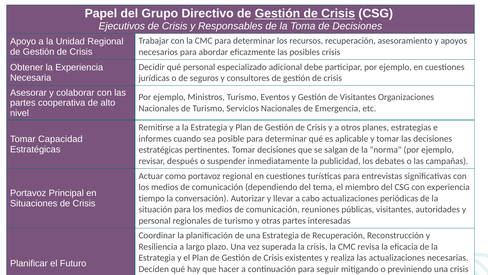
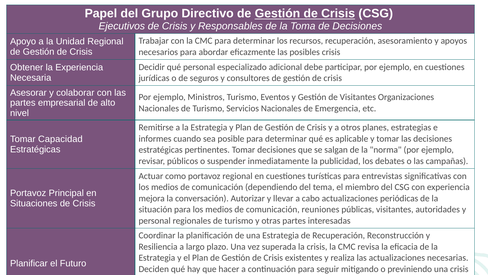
cooperativa: cooperativa -> empresarial (62, 103)
después: después -> públicos (183, 161)
tiempo: tiempo -> mejora (152, 198)
